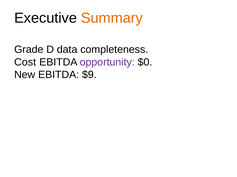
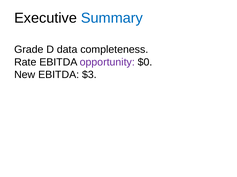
Summary colour: orange -> blue (112, 18)
Cost: Cost -> Rate (25, 62)
$9: $9 -> $3 (89, 75)
